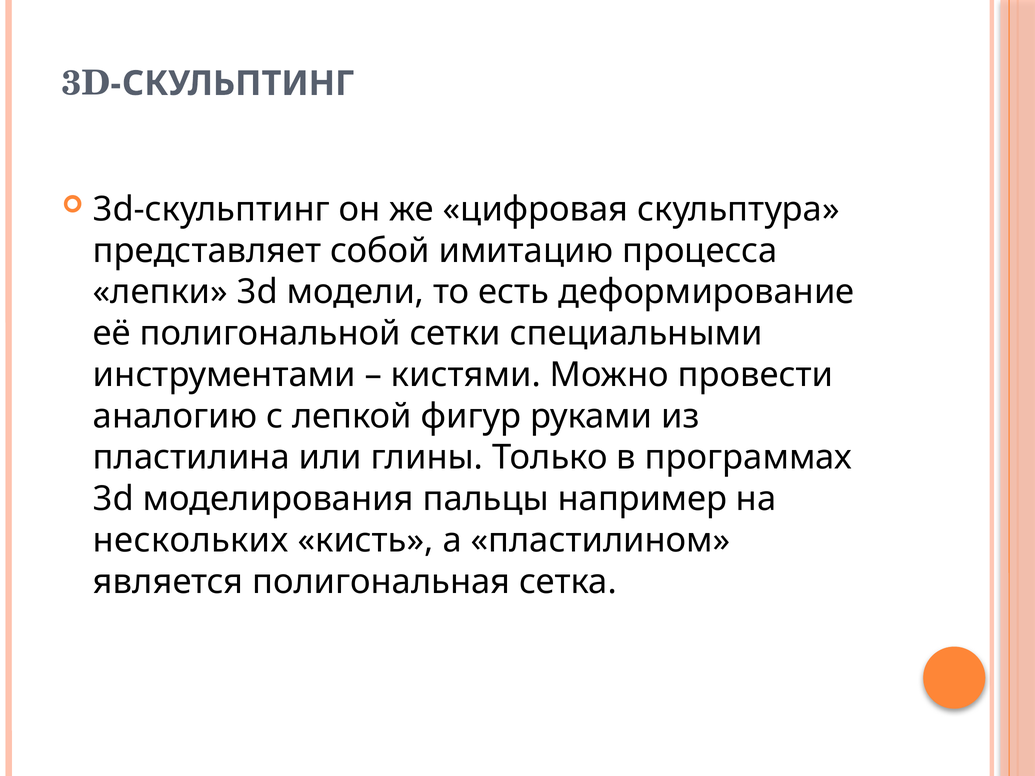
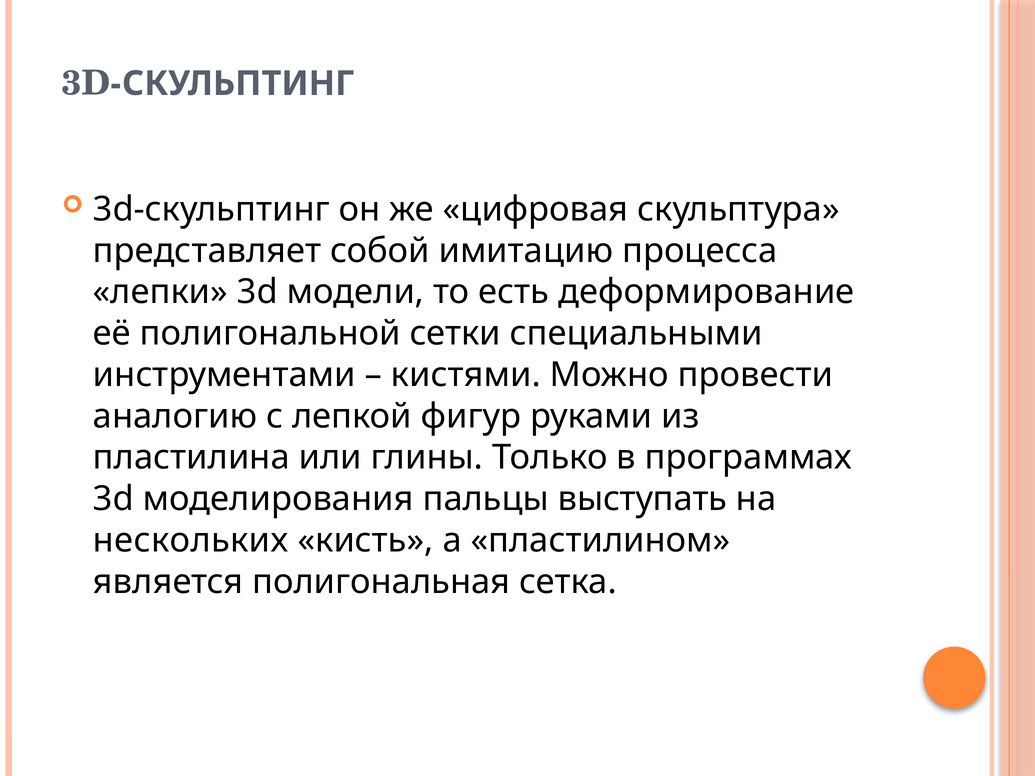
например: например -> выступать (643, 499)
